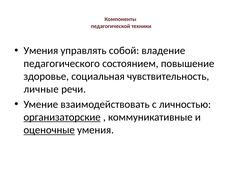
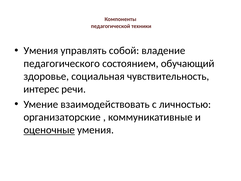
повышение: повышение -> обучающий (188, 63)
личные: личные -> интерес (41, 89)
организаторские underline: present -> none (62, 117)
